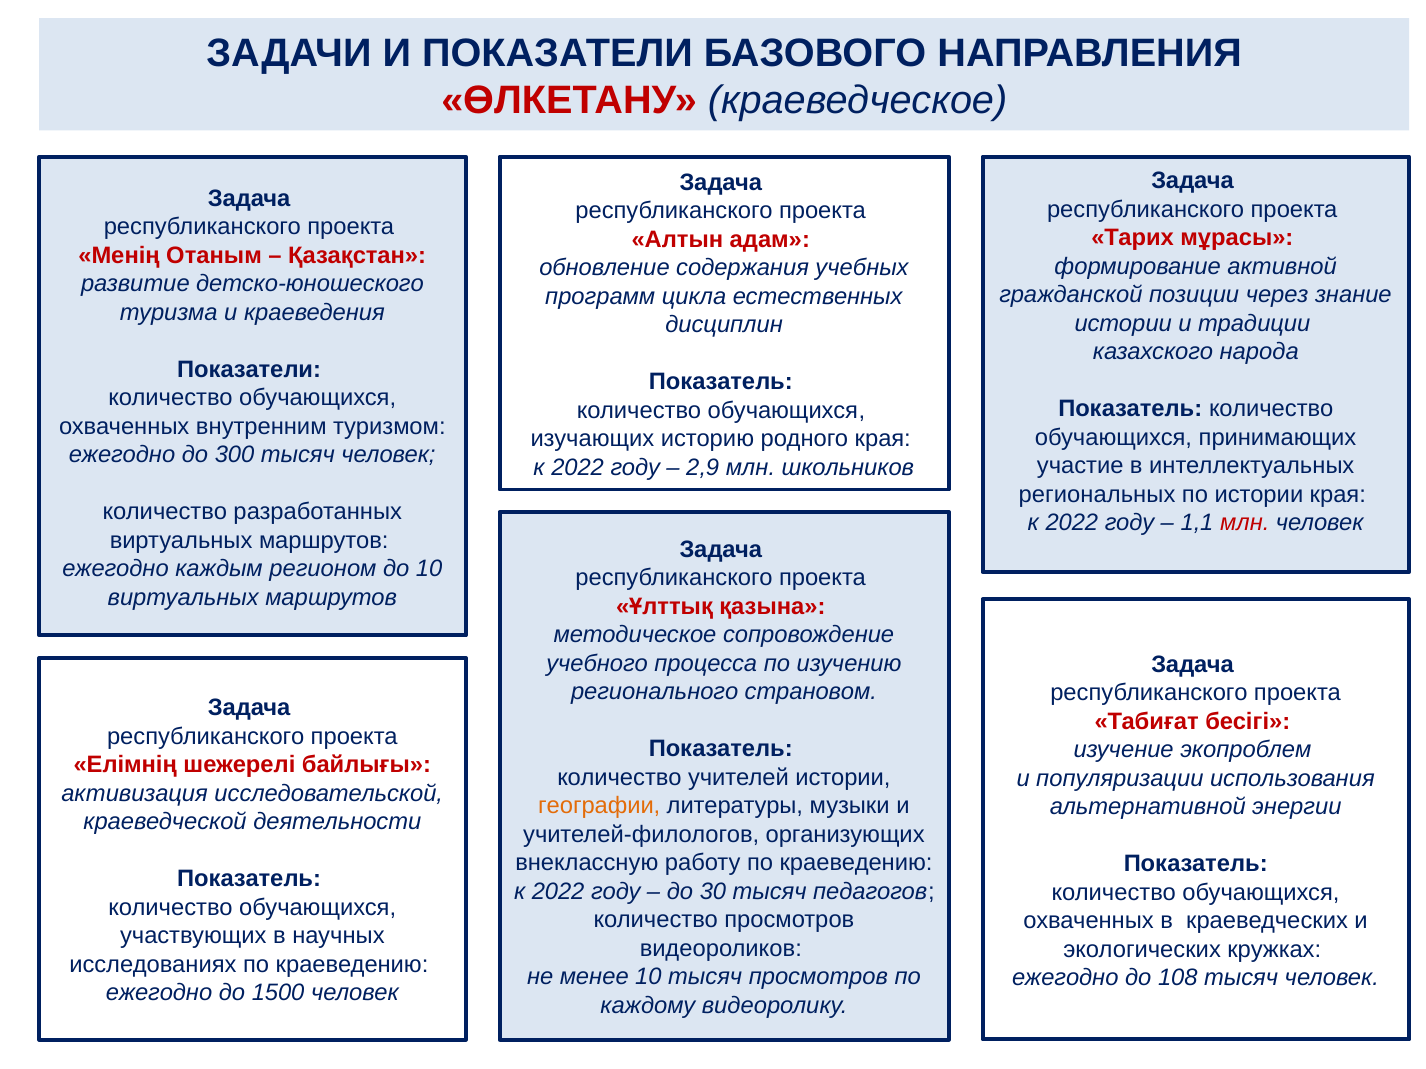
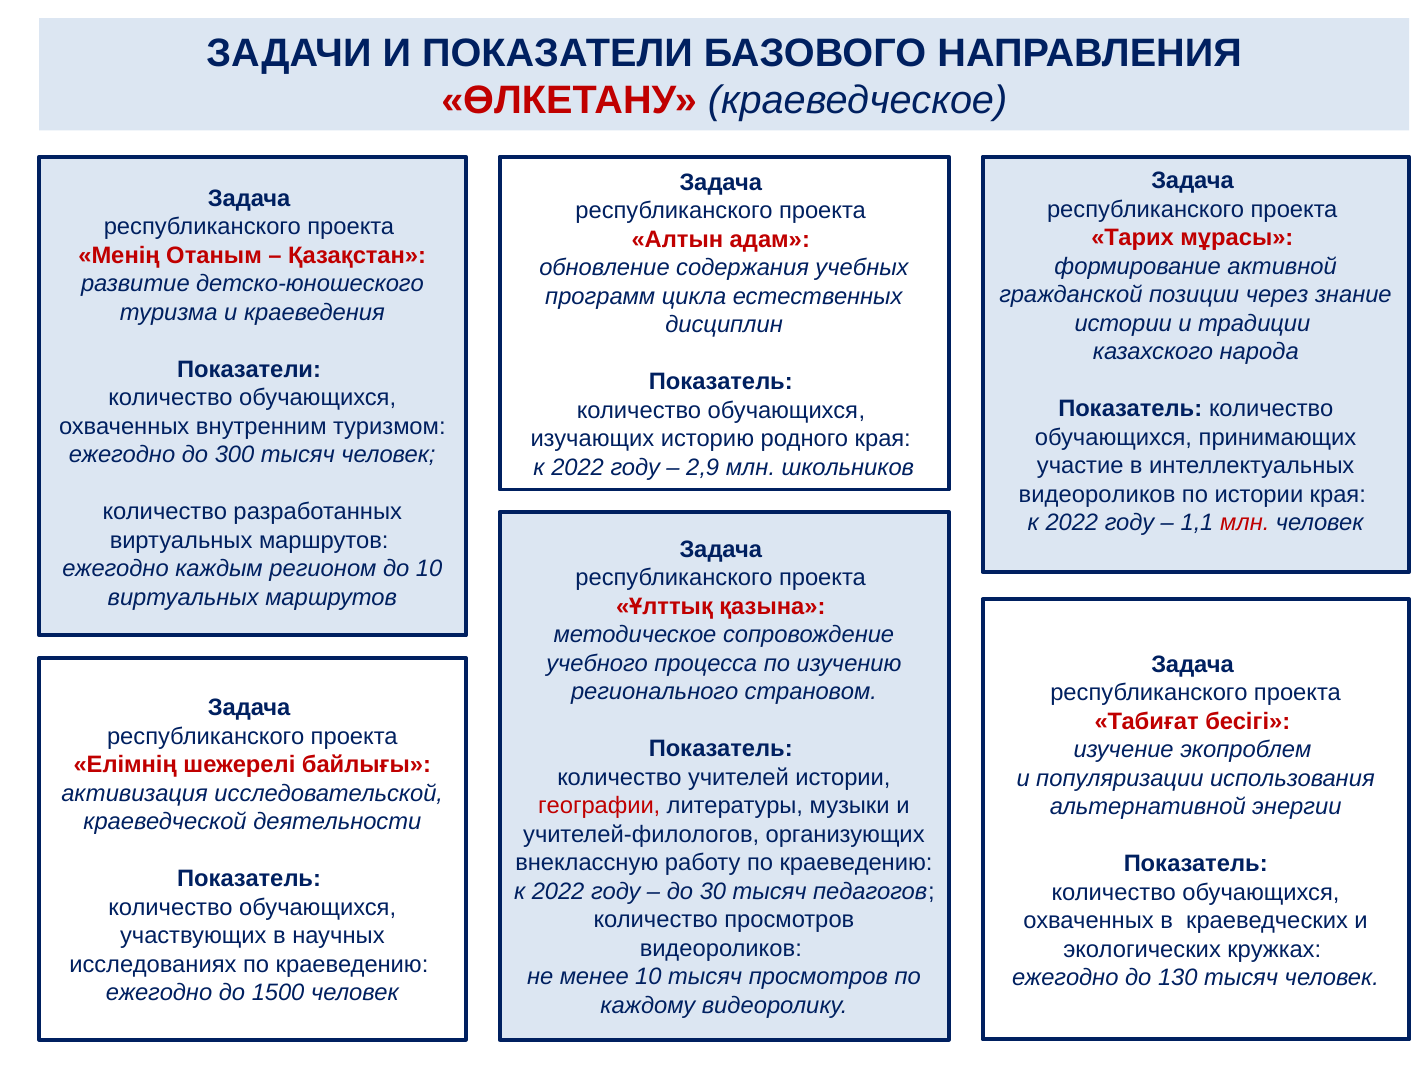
региональных: региональных -> видеороликов (1097, 495)
географии colour: orange -> red (599, 806)
108: 108 -> 130 (1178, 978)
